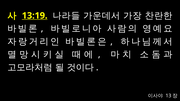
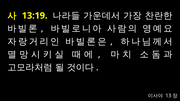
13:19 underline: present -> none (35, 16)
